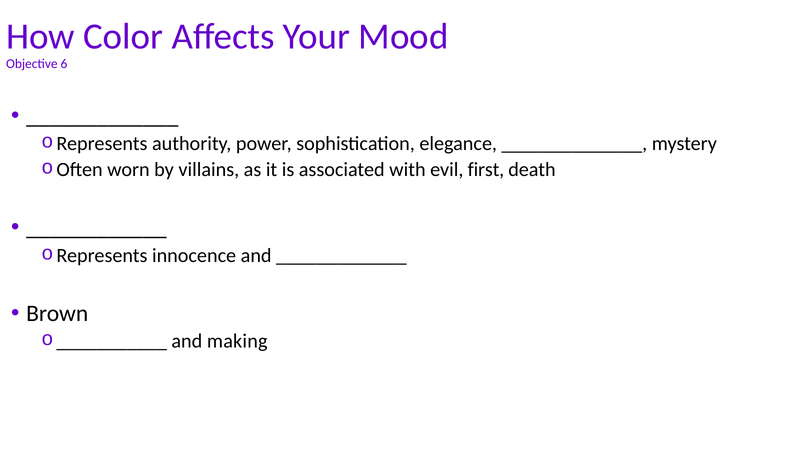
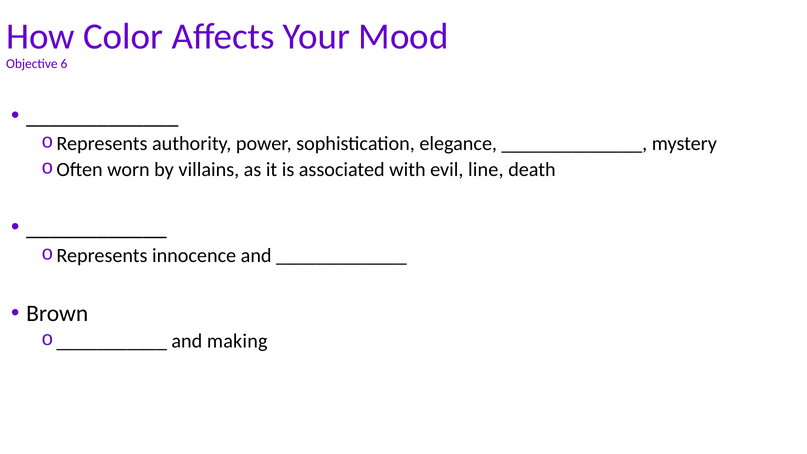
first: first -> line (486, 170)
